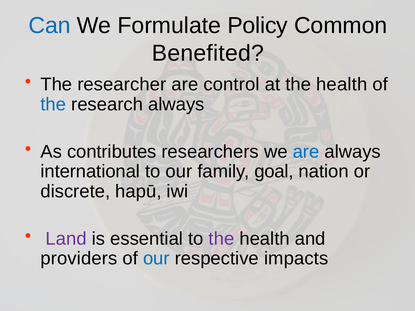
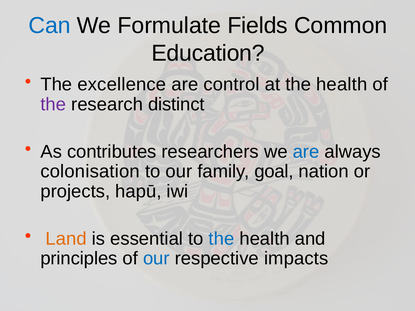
Policy: Policy -> Fields (258, 26)
Benefited: Benefited -> Education (208, 53)
researcher: researcher -> excellence (122, 85)
the colour: blue -> purple (53, 104)
research always: always -> distinct (176, 104)
international: international -> colonisation (90, 172)
discrete: discrete -> projects (75, 192)
Land colour: purple -> orange (66, 239)
the colour: purple -> blue (221, 239)
providers: providers -> principles (79, 259)
